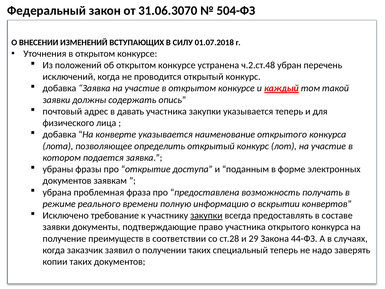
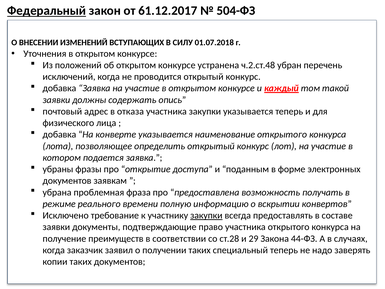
Федеральный underline: none -> present (47, 11)
31.06.3070: 31.06.3070 -> 61.12.2017 (168, 11)
давать: давать -> отказа (130, 111)
